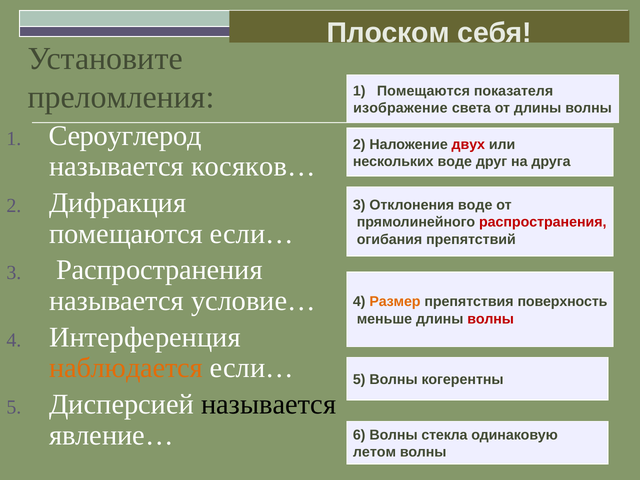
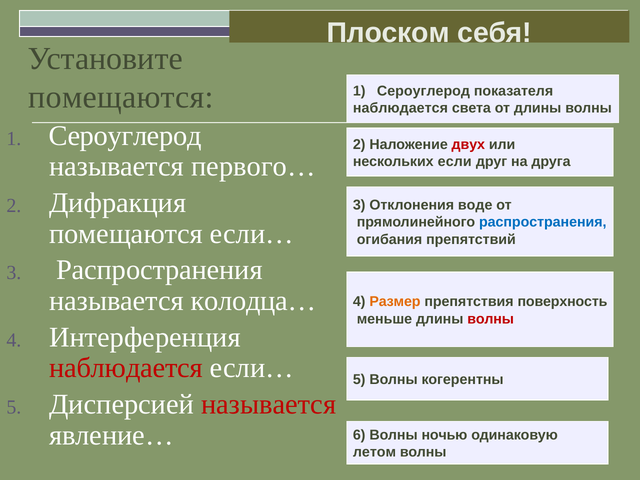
преломления: преломления -> помещаются (121, 97)
Помещаются: Помещаются -> Сероуглерод (423, 91)
изображение: изображение -> наблюдается (400, 108)
косяков…: косяков… -> первого… (253, 166)
нескольких воде: воде -> если (455, 162)
распространения colour: red -> blue (543, 222)
условие…: условие… -> колодца… (253, 301)
наблюдается colour: orange -> red (126, 368)
называется colour: black -> red (269, 404)
стекла: стекла -> ночью (444, 435)
